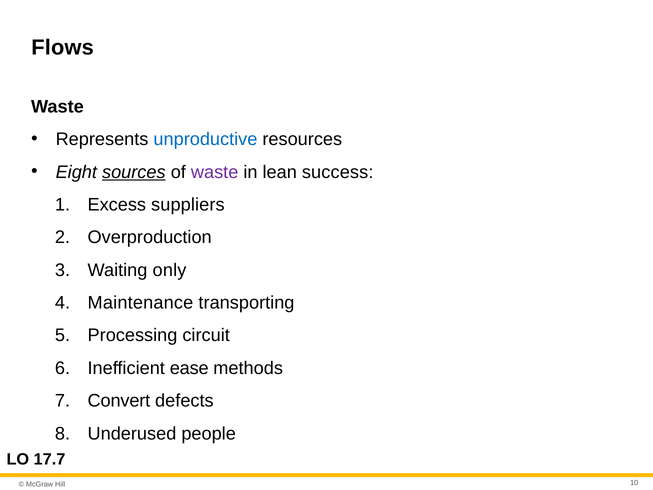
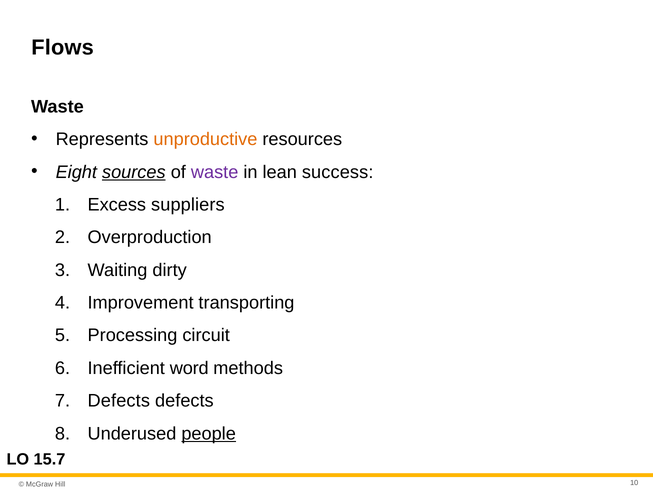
unproductive colour: blue -> orange (205, 139)
only: only -> dirty (170, 270)
Maintenance: Maintenance -> Improvement (141, 303)
ease: ease -> word (189, 368)
Convert: Convert -> Defects (119, 401)
people underline: none -> present (209, 433)
17.7: 17.7 -> 15.7 (49, 459)
